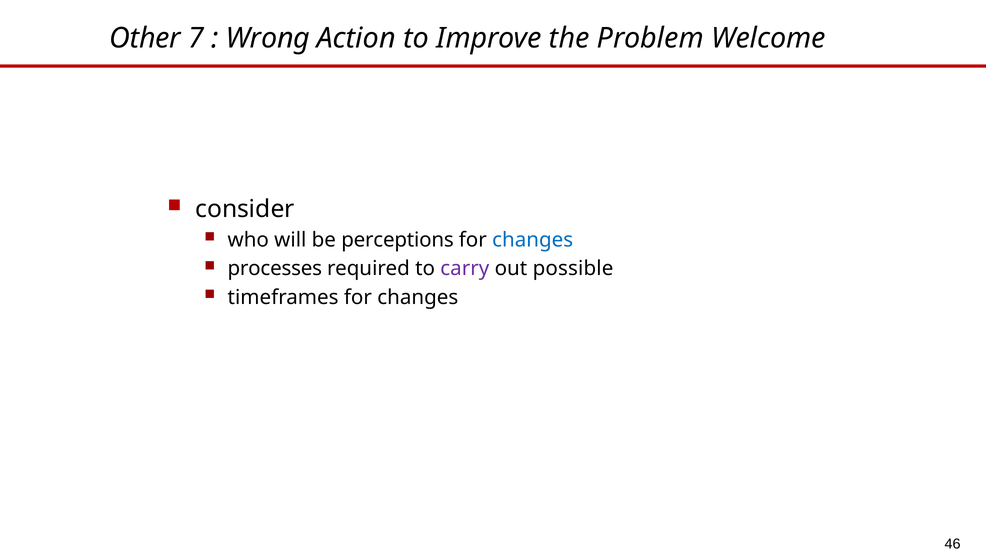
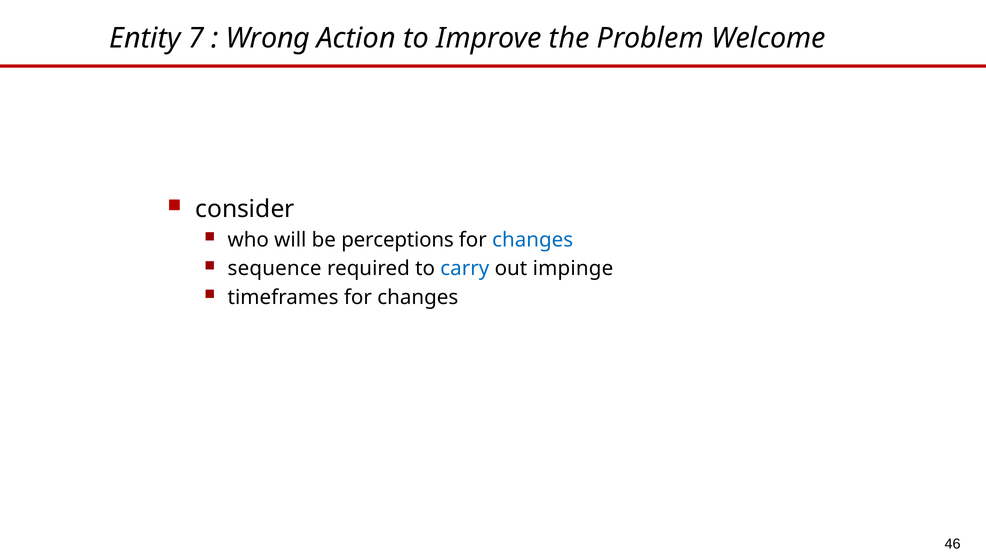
Other: Other -> Entity (145, 38)
processes: processes -> sequence (275, 269)
carry colour: purple -> blue (465, 269)
possible: possible -> impinge (573, 269)
